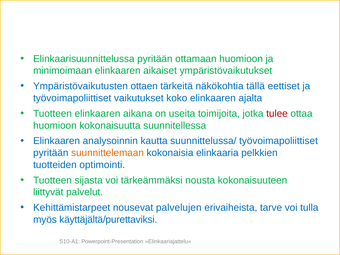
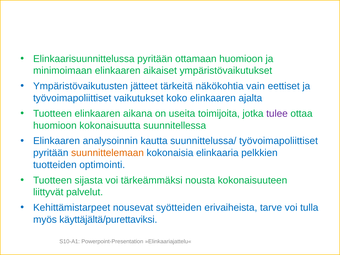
ottaen: ottaen -> jätteet (144, 86)
tällä: tällä -> vain (256, 86)
tulee colour: red -> purple (277, 114)
palvelujen: palvelujen -> syötteiden (179, 208)
